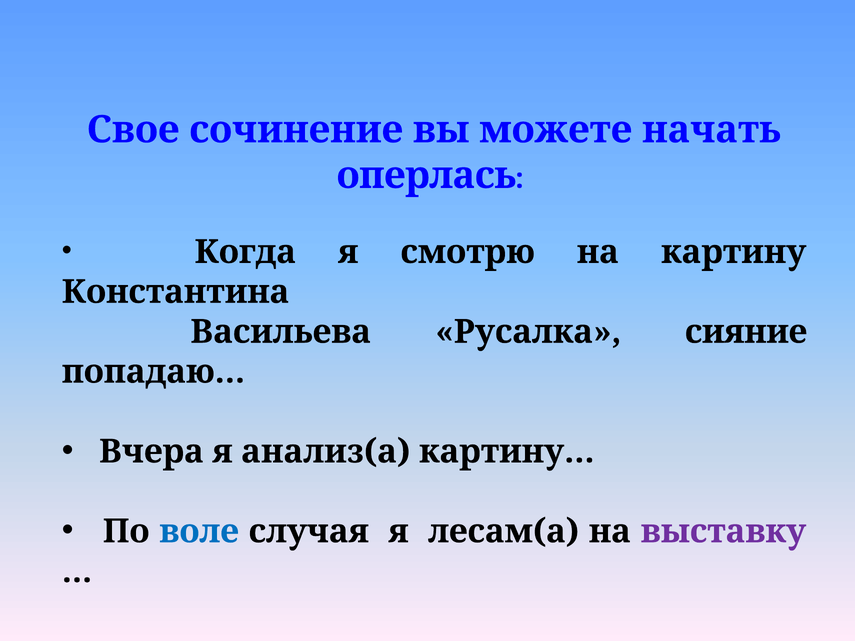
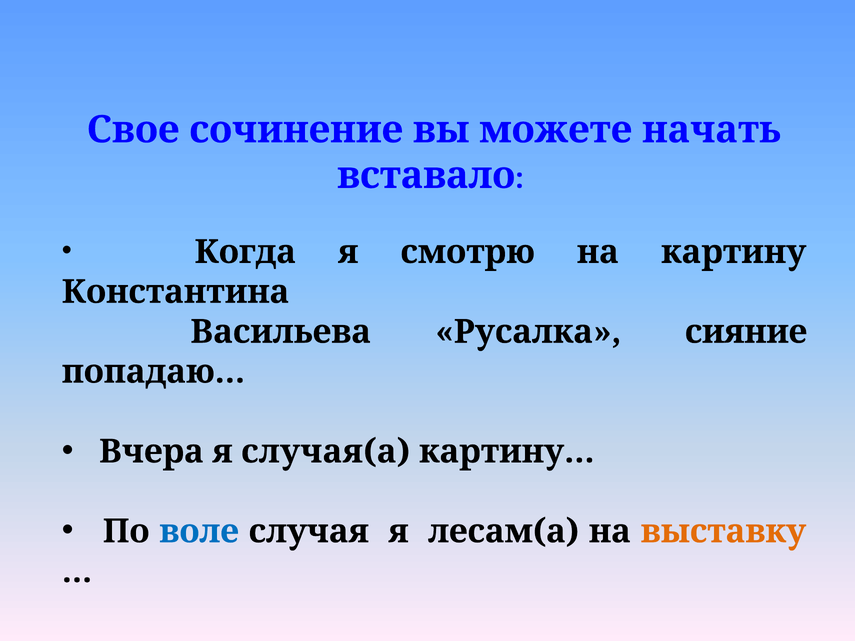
оперлась: оперлась -> вставало (426, 175)
анализ(а: анализ(а -> случая(а (326, 452)
выставку colour: purple -> orange (723, 532)
